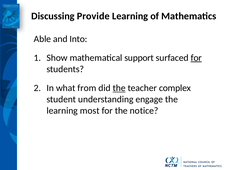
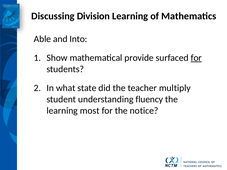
Provide: Provide -> Division (93, 16)
support: support -> provide (139, 58)
from: from -> state (87, 88)
the underline: present -> none (119, 88)
complex: complex -> multiply (175, 88)
engage: engage -> fluency (149, 99)
